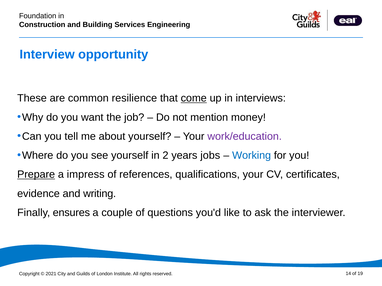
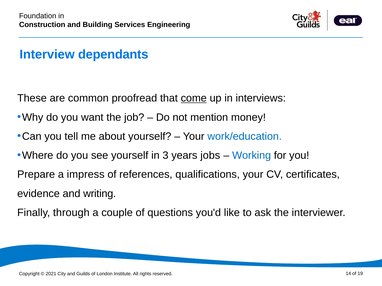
opportunity: opportunity -> dependants (113, 54)
resilience: resilience -> proofread (134, 98)
work/education colour: purple -> blue (245, 137)
2: 2 -> 3 (165, 156)
Prepare underline: present -> none (36, 175)
ensures: ensures -> through (71, 213)
